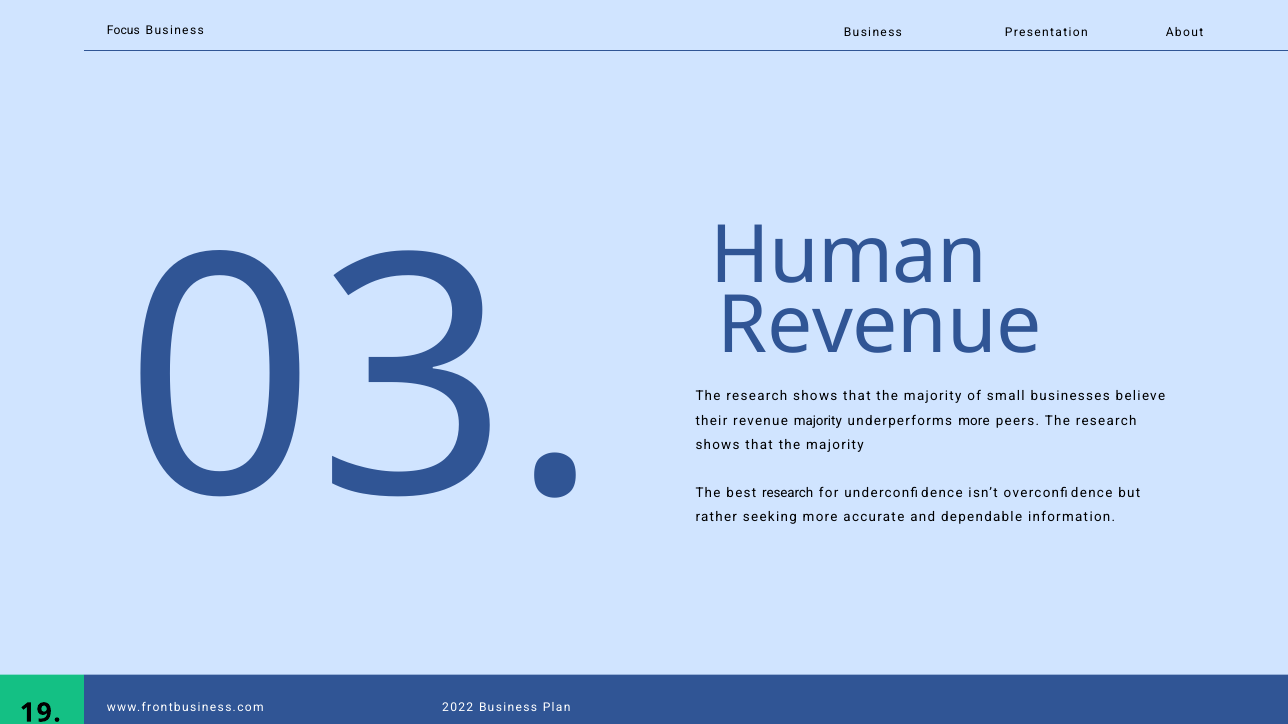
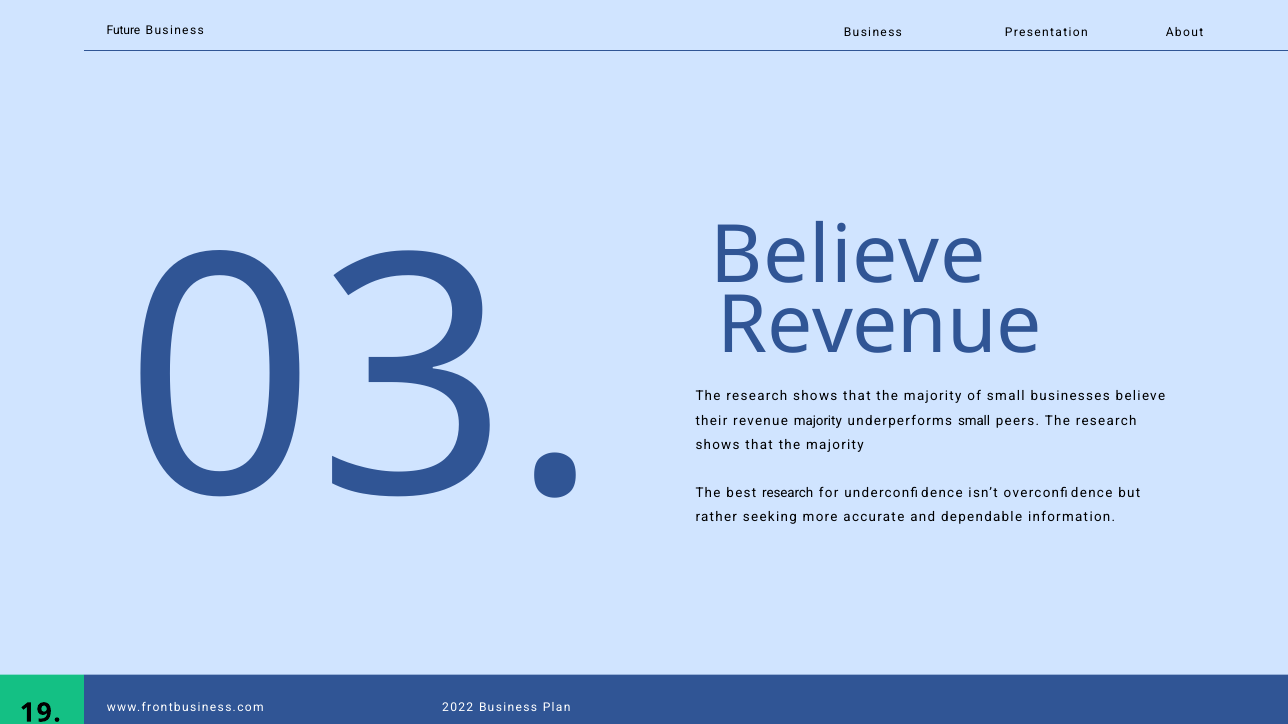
Focus: Focus -> Future (123, 31)
Human: Human -> Believe (848, 256)
underperforms more: more -> small (974, 421)
